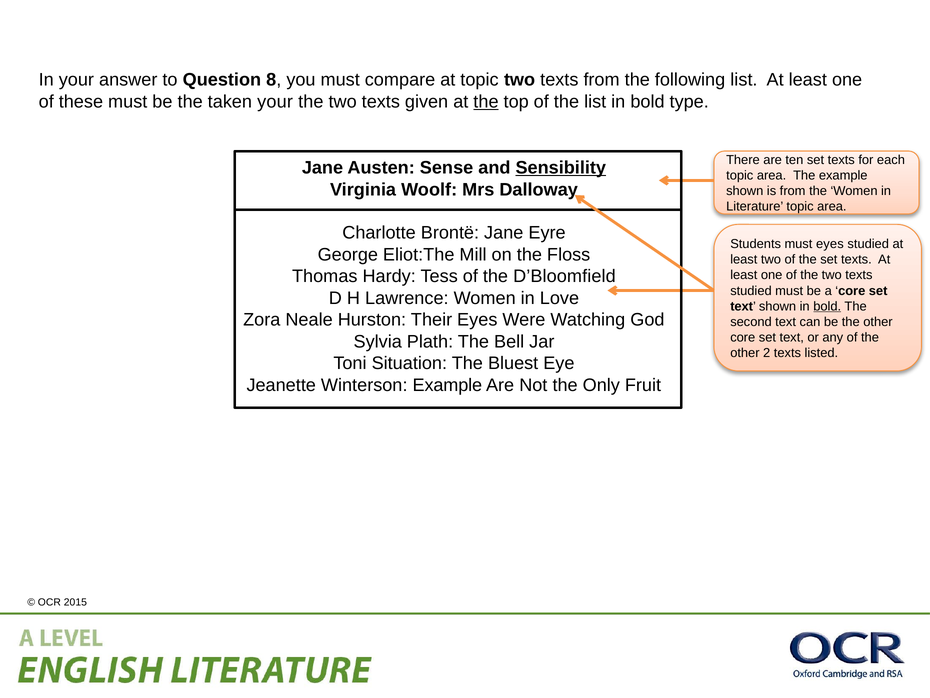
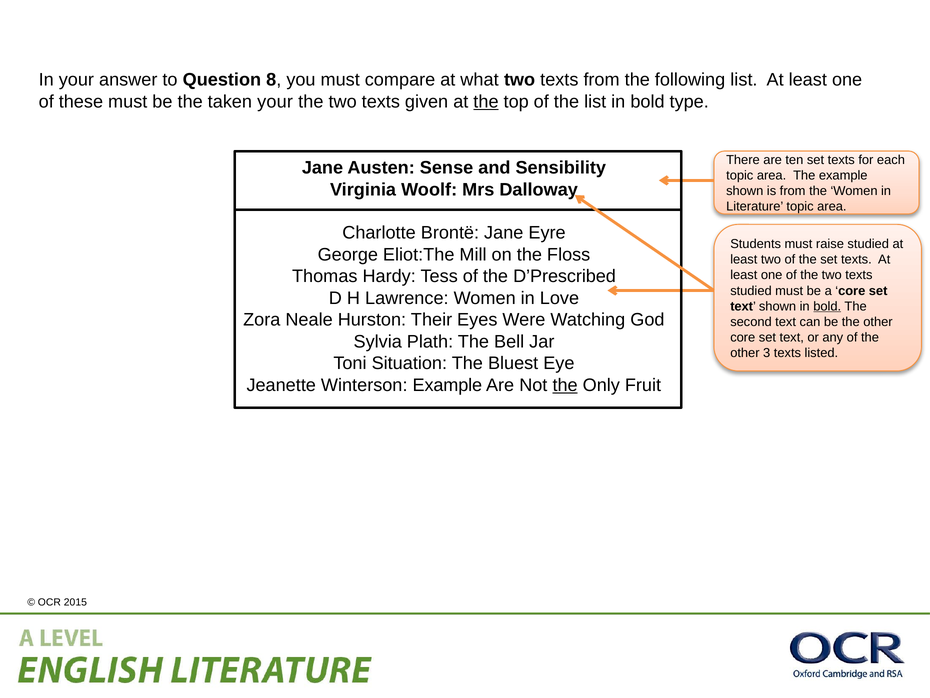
at topic: topic -> what (480, 80)
Sensibility underline: present -> none (561, 168)
must eyes: eyes -> raise (830, 244)
D’Bloomfield: D’Bloomfield -> D’Prescribed (565, 276)
2: 2 -> 3 (767, 353)
the underline: none -> present (565, 385)
